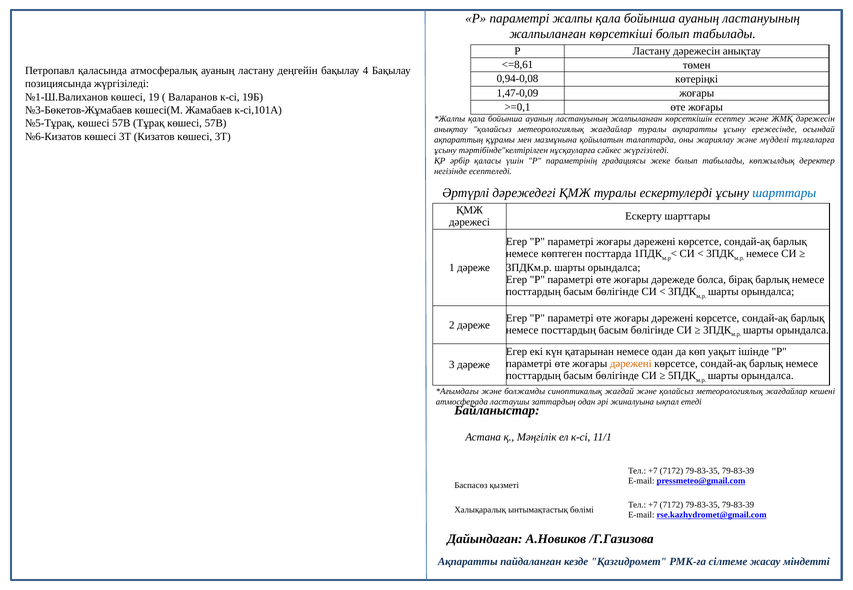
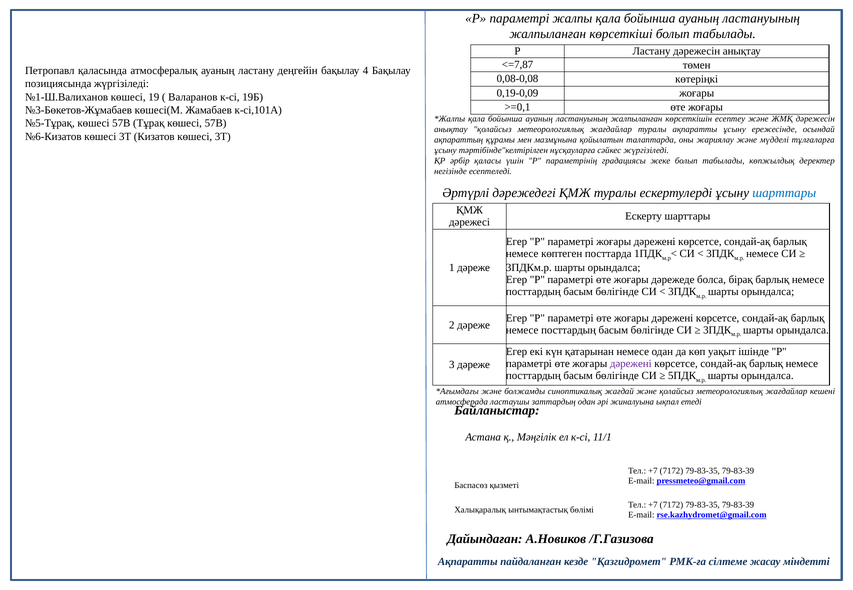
<=8,61: <=8,61 -> <=7,87 (518, 65)
0,94-0,08: 0,94-0,08 -> 0,08-0,08 (517, 79)
1,47-0,09: 1,47-0,09 -> 0,19-0,09 (517, 93)
дәрежені colour: orange -> purple (631, 364)
